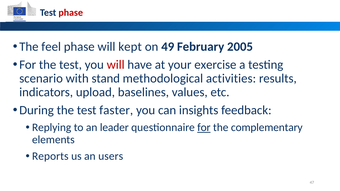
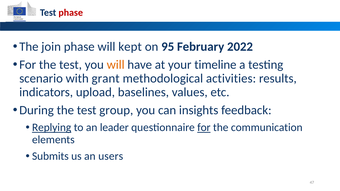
feel: feel -> join (51, 47)
49: 49 -> 95 (168, 47)
2005: 2005 -> 2022 (240, 47)
will colour: red -> orange (116, 65)
exercise: exercise -> timeline (215, 65)
stand: stand -> grant (106, 79)
faster: faster -> group (116, 110)
Replying underline: none -> present (52, 128)
complementary: complementary -> communication (267, 128)
Reports: Reports -> Submits (50, 156)
